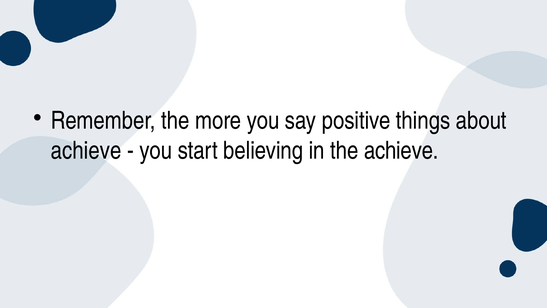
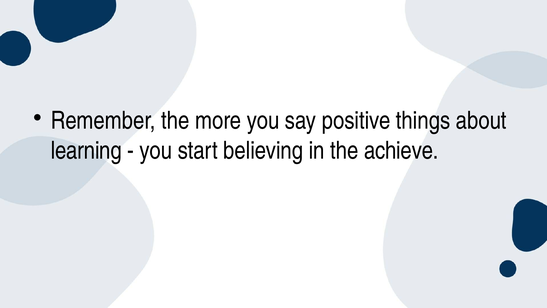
achieve: achieve -> learning (86, 150)
